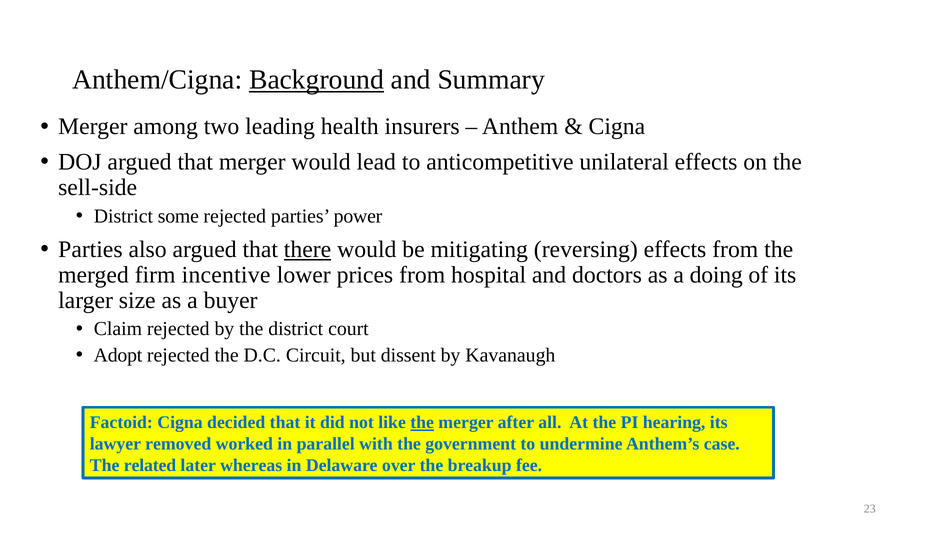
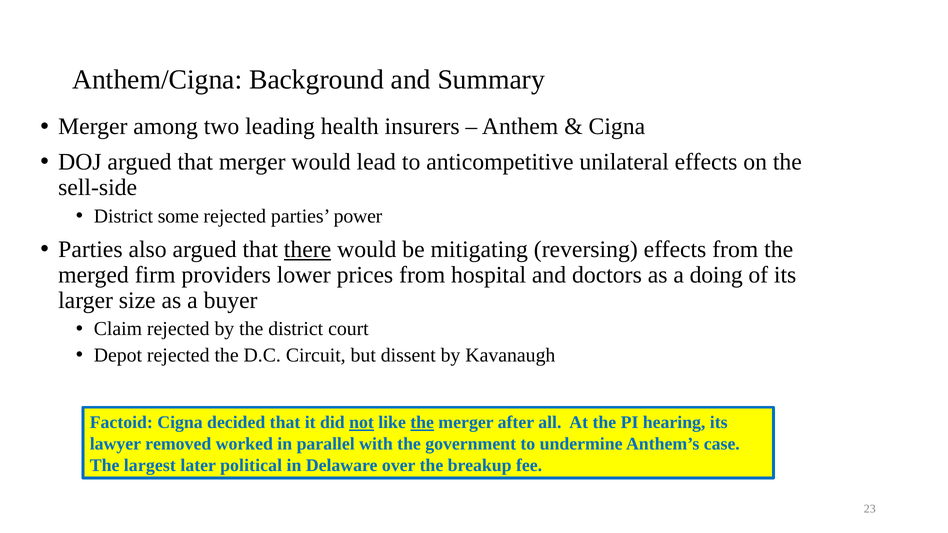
Background underline: present -> none (317, 80)
incentive: incentive -> providers (226, 275)
Adopt: Adopt -> Depot (118, 355)
not underline: none -> present (361, 423)
related: related -> largest (150, 465)
whereas: whereas -> political (251, 465)
